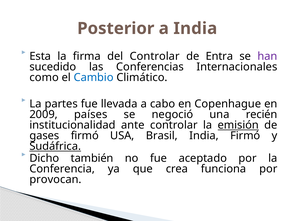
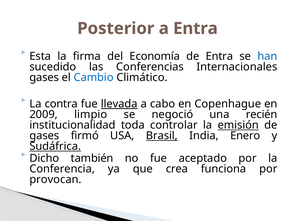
a India: India -> Entra (195, 28)
del Controlar: Controlar -> Economía (155, 56)
han colour: purple -> blue (267, 56)
como: como -> gases (44, 77)
partes: partes -> contra (61, 104)
llevada underline: none -> present (119, 104)
países: países -> limpio (91, 115)
ante: ante -> toda (133, 125)
Brasil underline: none -> present (162, 136)
India Firmó: Firmó -> Enero (245, 136)
